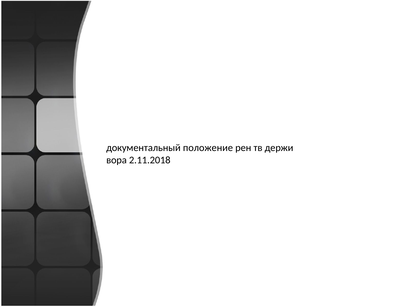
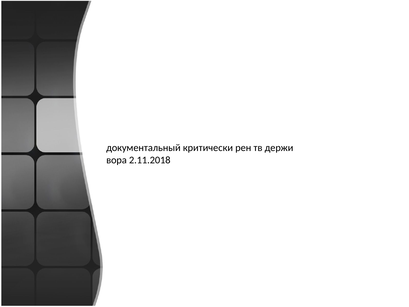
положение: положение -> критически (208, 148)
